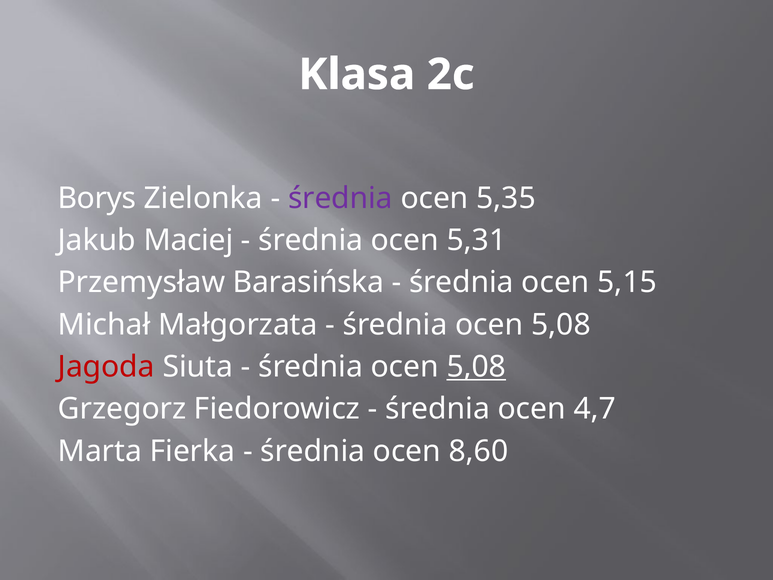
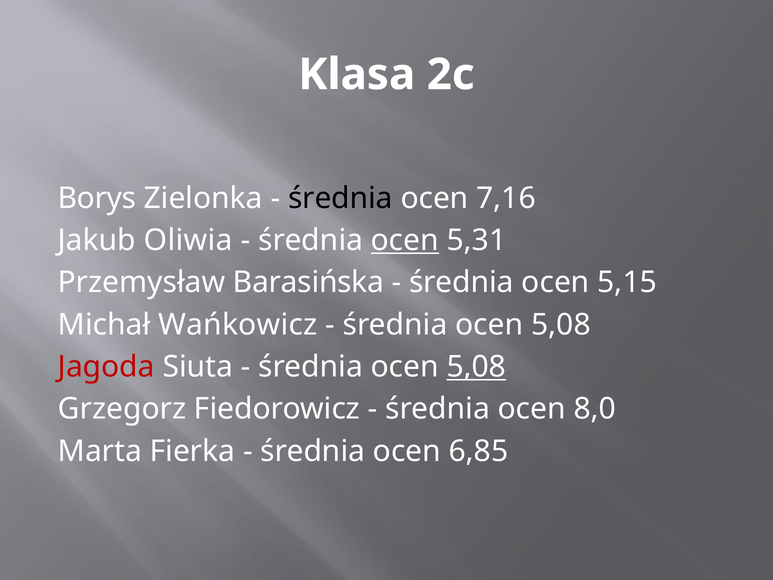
średnia colour: purple -> black (340, 198)
5,35: 5,35 -> 7,16 (506, 198)
Maciej: Maciej -> Oliwia (188, 240)
ocen underline: none -> present (405, 240)
Małgorzata: Małgorzata -> Wańkowicz (238, 325)
4,7: 4,7 -> 8,0 (595, 409)
8,60: 8,60 -> 6,85 (478, 451)
